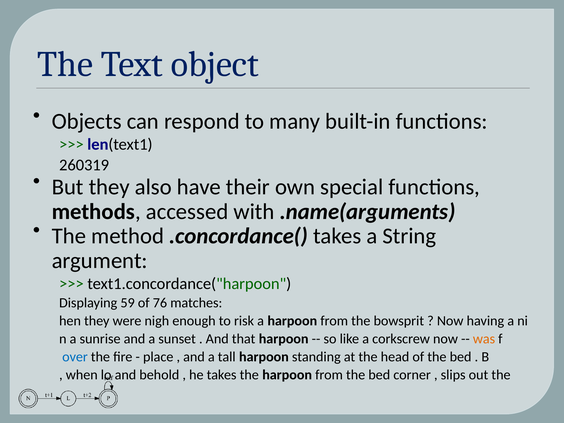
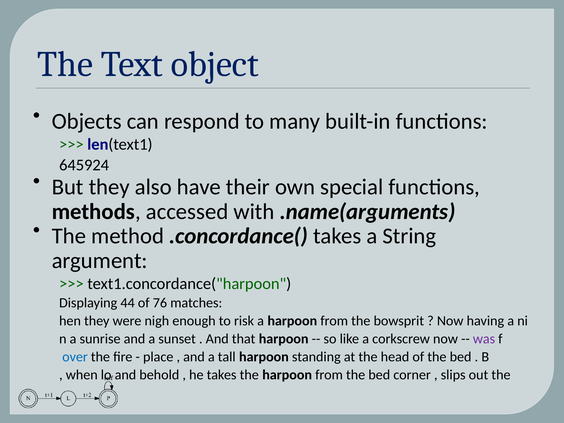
260319: 260319 -> 645924 (84, 165)
59: 59 -> 44 (128, 303)
was colour: orange -> purple (484, 339)
